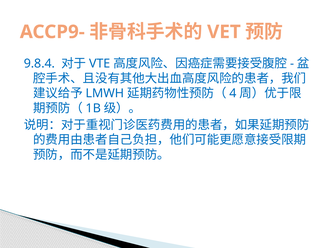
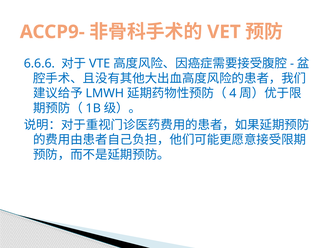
9.8.4: 9.8.4 -> 6.6.6 (39, 64)
